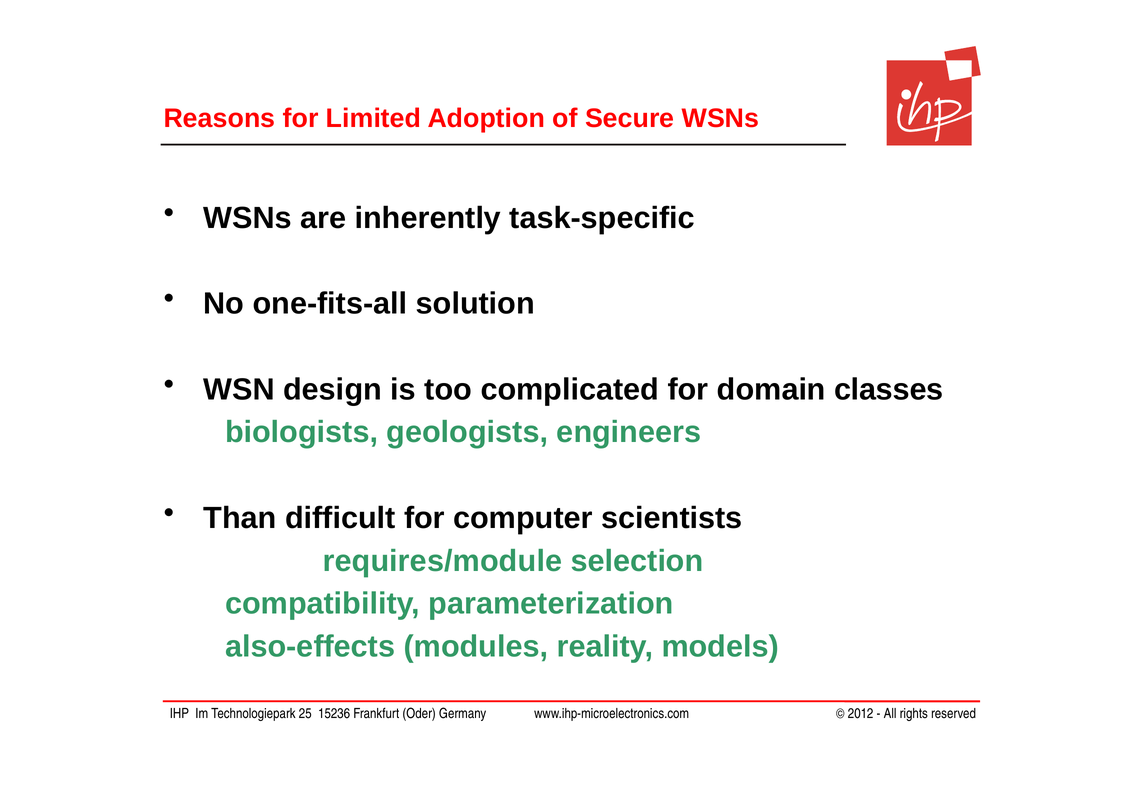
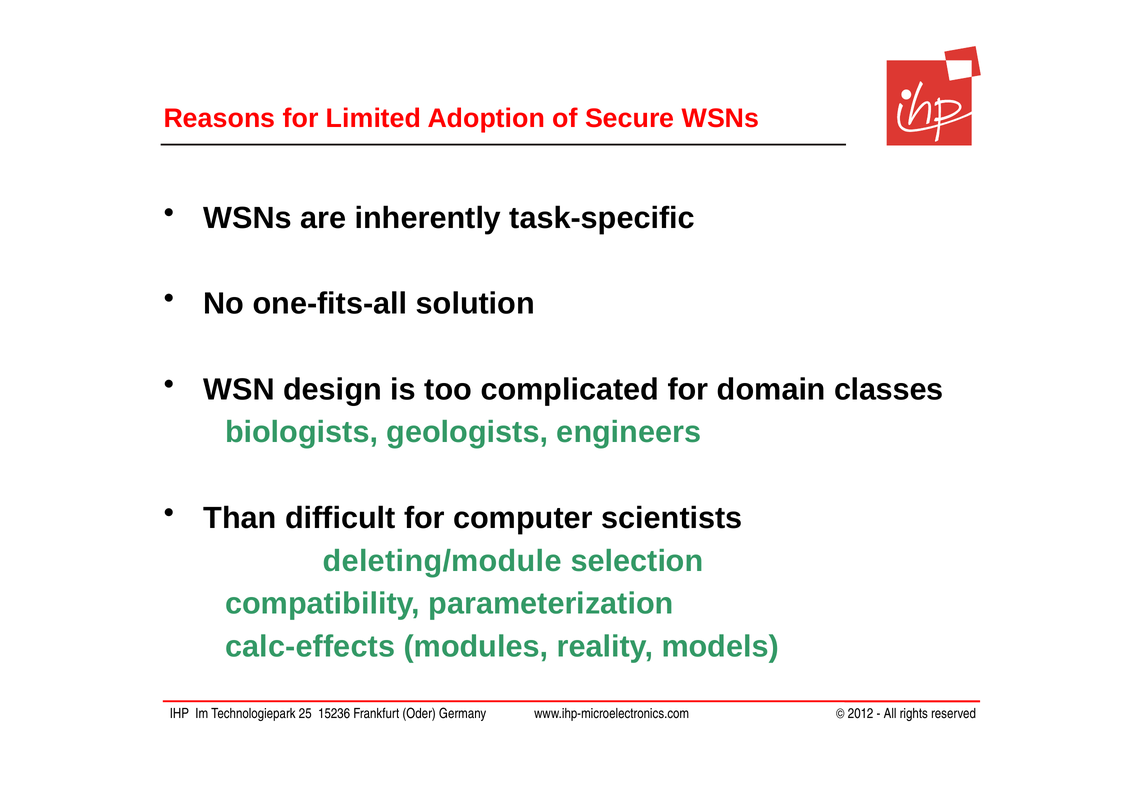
requires/module: requires/module -> deleting/module (442, 561)
also-effects: also-effects -> calc-effects (310, 647)
